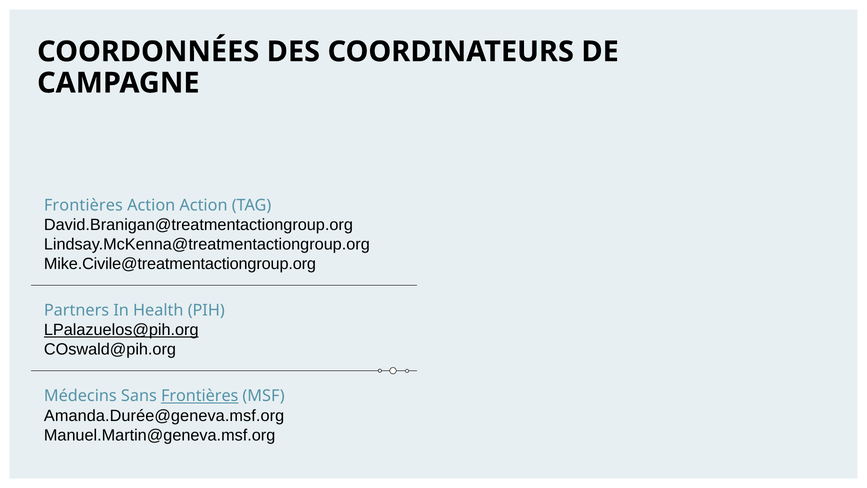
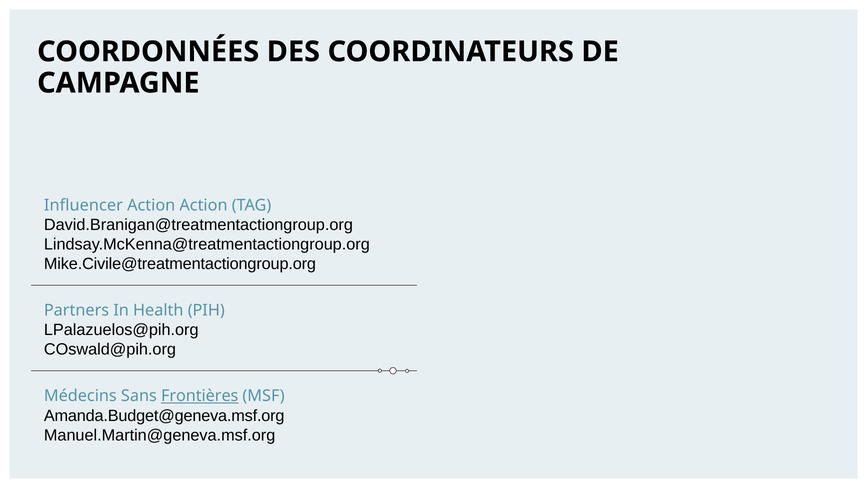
Frontières: Frontières -> Influencer (83, 205)
LPalazuelos@pih.org underline: present -> none (121, 330)
Amanda.Durée@geneva.msf.org: Amanda.Durée@geneva.msf.org -> Amanda.Budget@geneva.msf.org (164, 415)
